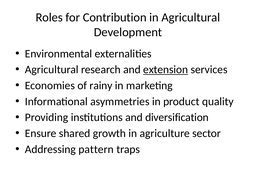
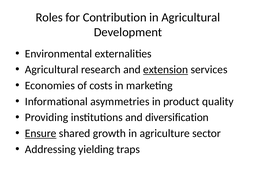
rainy: rainy -> costs (101, 86)
Ensure underline: none -> present (41, 133)
pattern: pattern -> yielding (96, 149)
